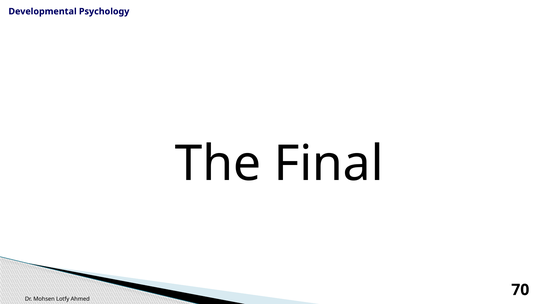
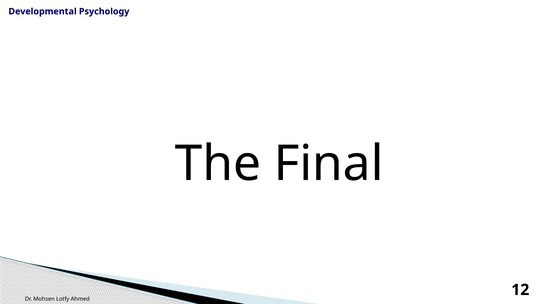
70: 70 -> 12 (520, 290)
